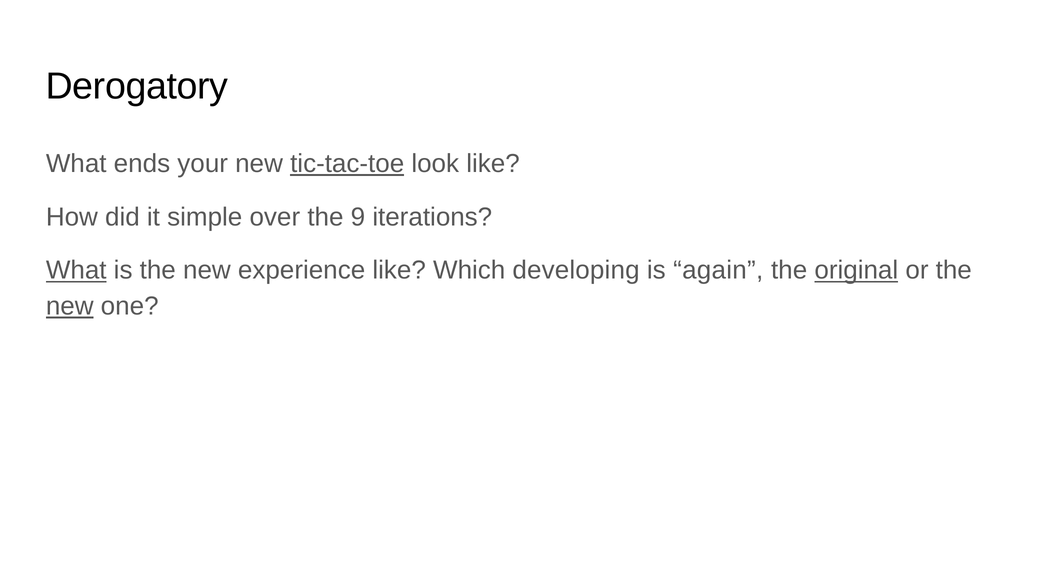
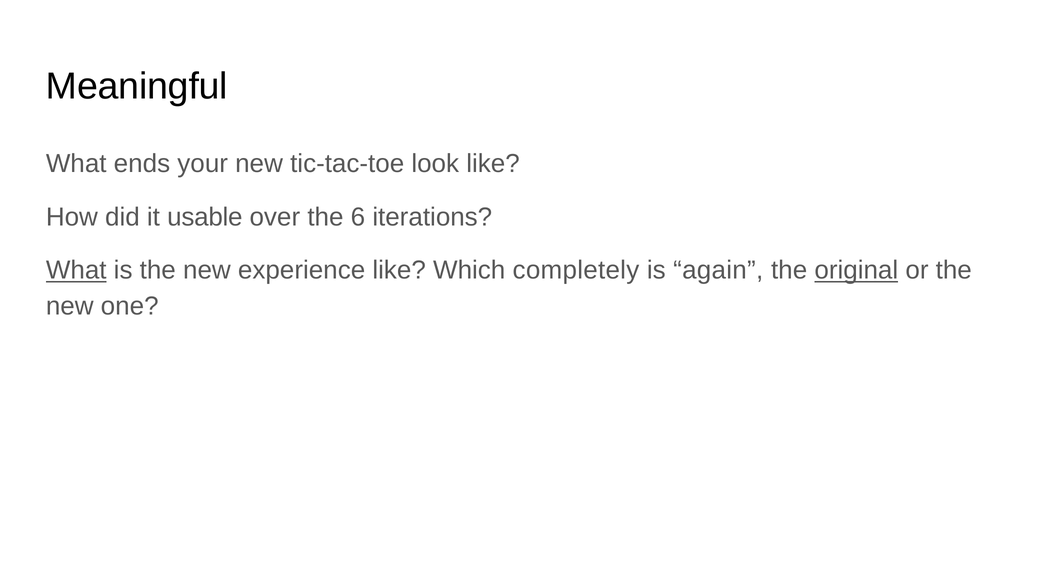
Derogatory: Derogatory -> Meaningful (137, 86)
tic-tac-toe underline: present -> none (347, 164)
simple: simple -> usable (205, 217)
9: 9 -> 6 (358, 217)
developing: developing -> completely (576, 270)
new underline: present -> none (70, 306)
